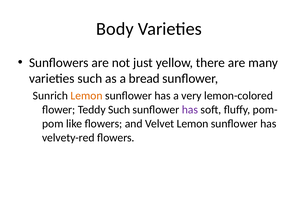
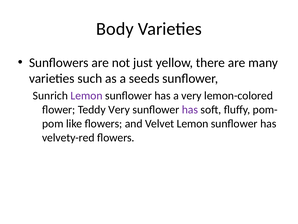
bread: bread -> seeds (144, 78)
Lemon colour: orange -> purple (87, 96)
Teddy Such: Such -> Very (119, 109)
